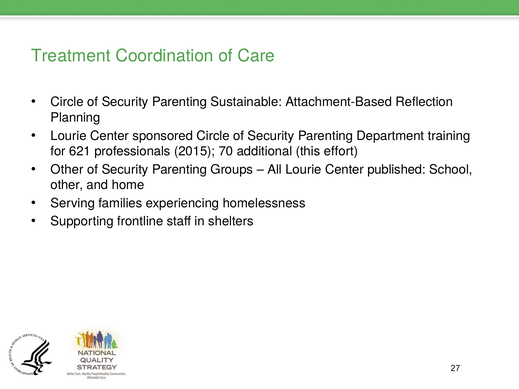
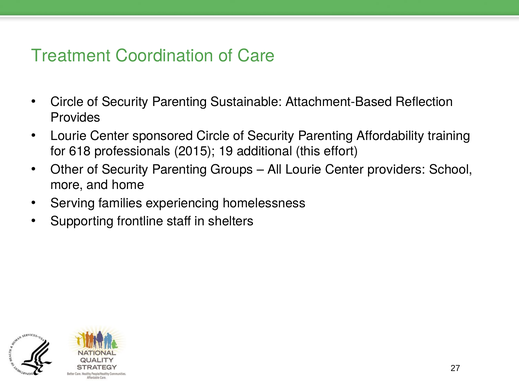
Planning: Planning -> Provides (75, 118)
Department: Department -> Affordability (390, 136)
621: 621 -> 618 (80, 151)
70: 70 -> 19 (226, 151)
published: published -> providers (396, 170)
other: other -> more (67, 185)
